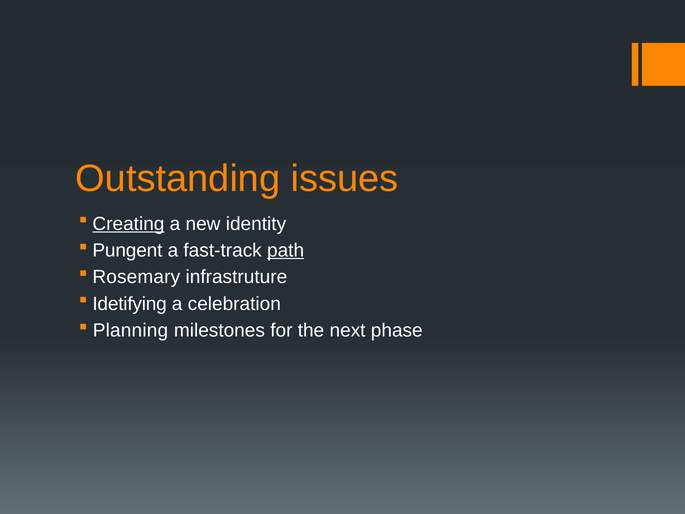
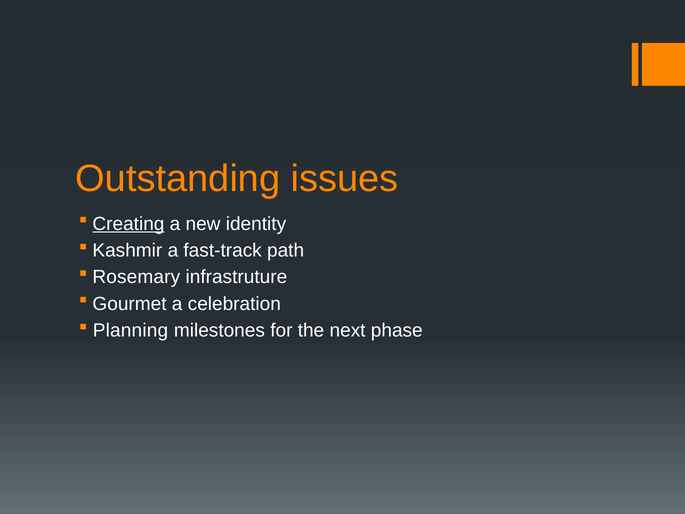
Pungent: Pungent -> Kashmir (127, 250)
path underline: present -> none (286, 250)
Idetifying: Idetifying -> Gourmet (130, 304)
